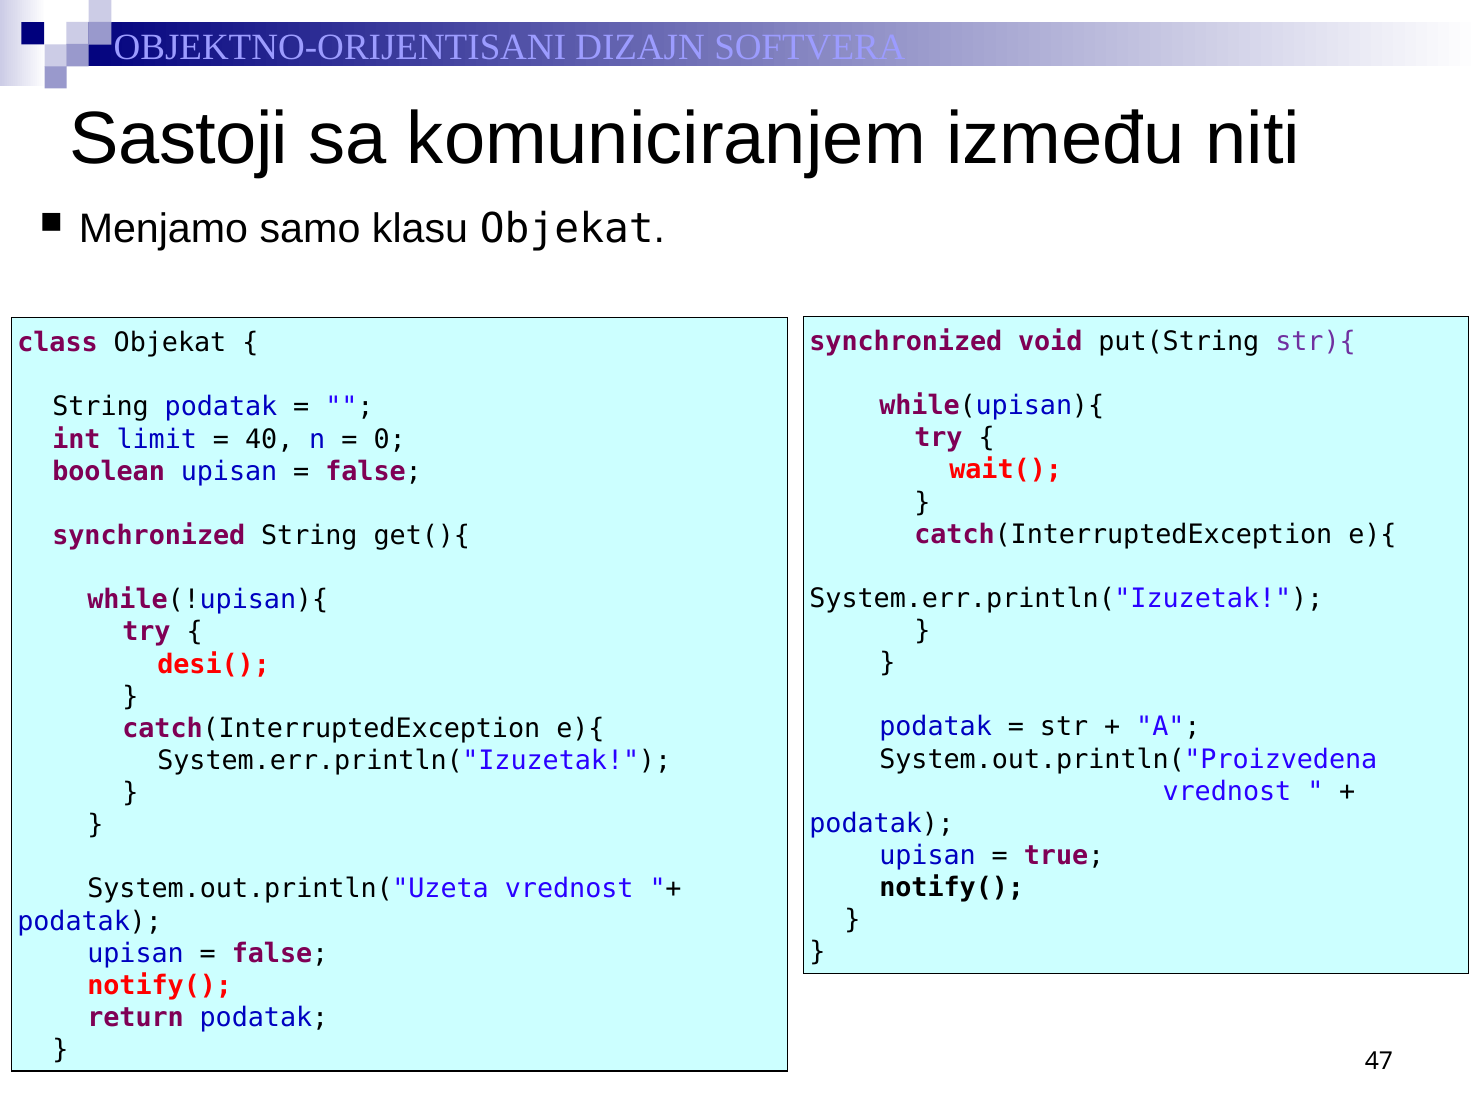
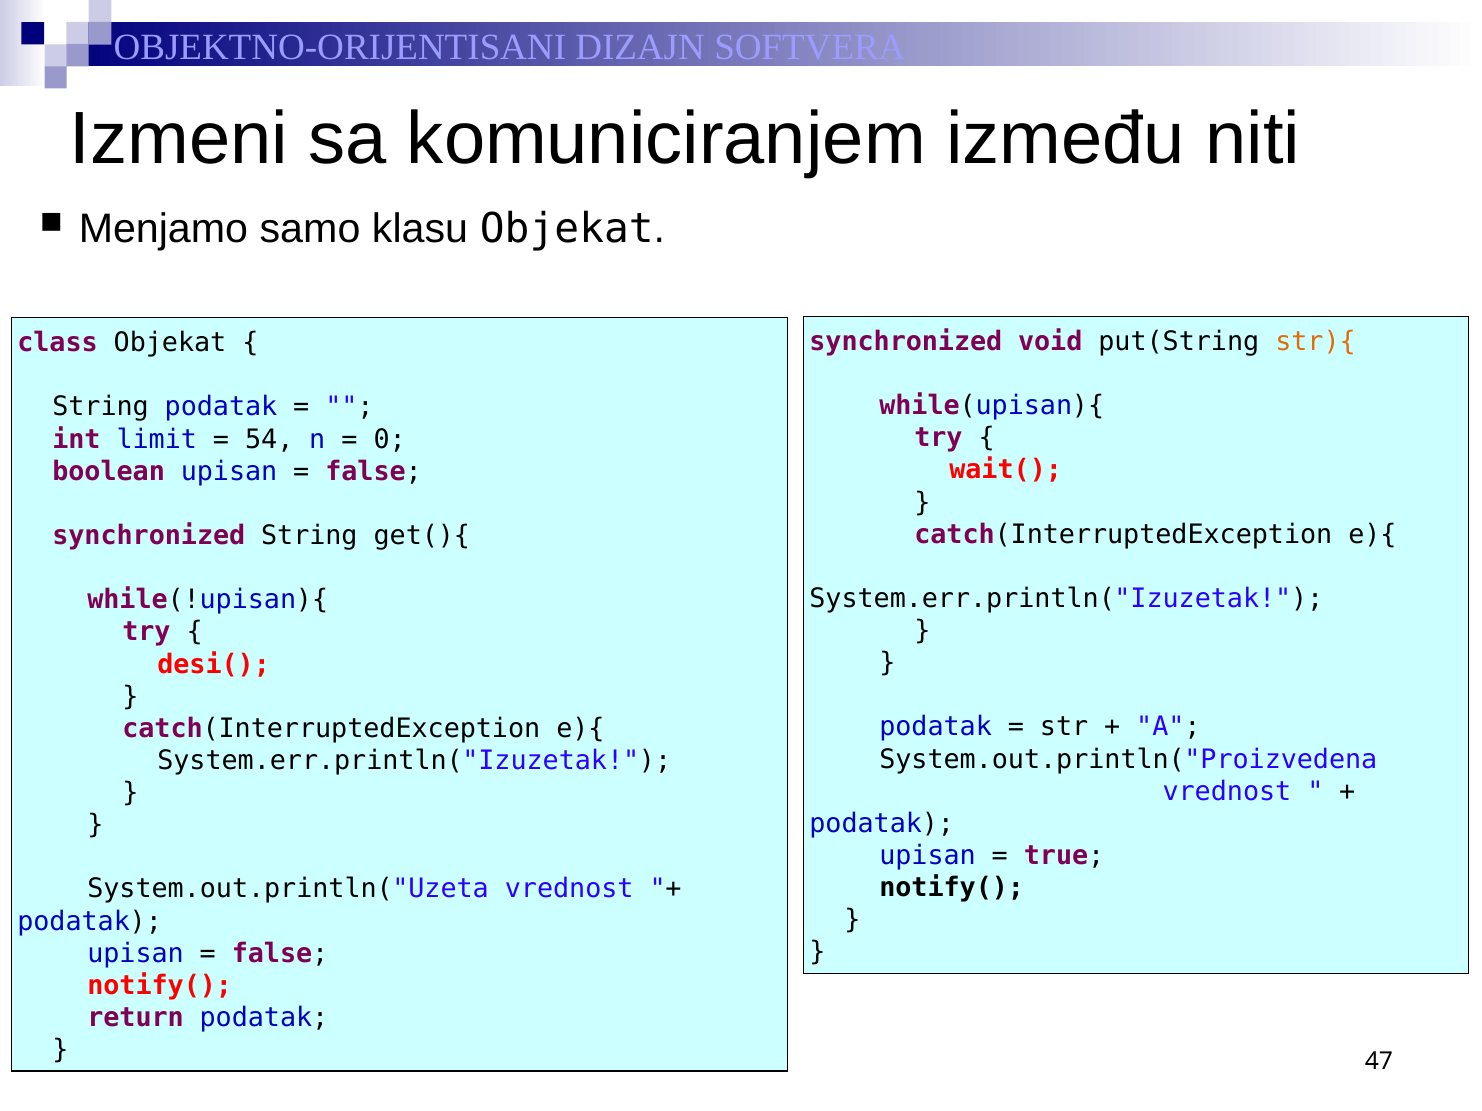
Sastoji: Sastoji -> Izmeni (179, 139)
str){ colour: purple -> orange (1315, 342)
40: 40 -> 54 (269, 439)
